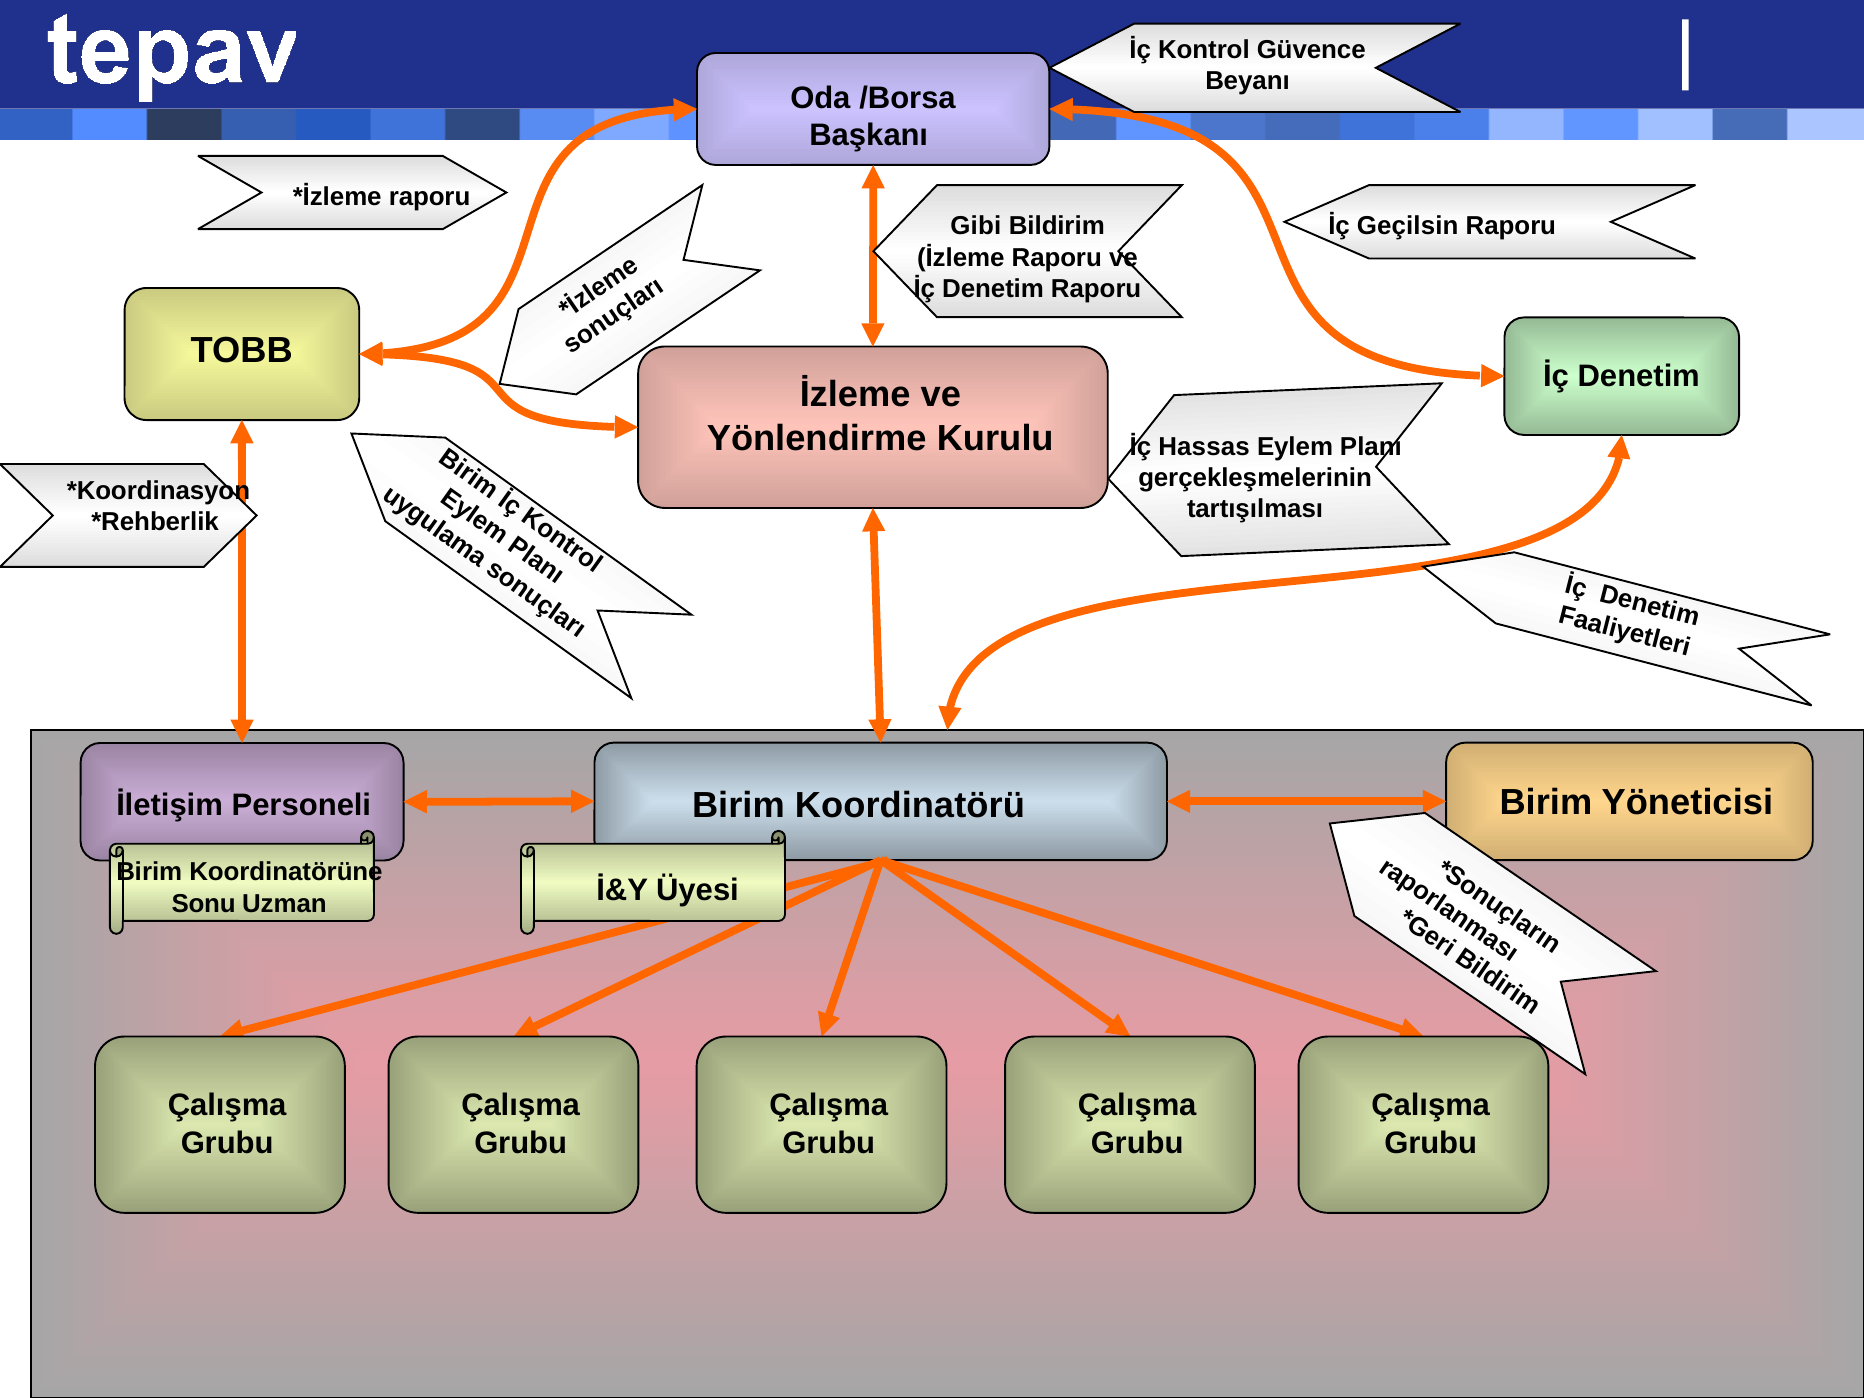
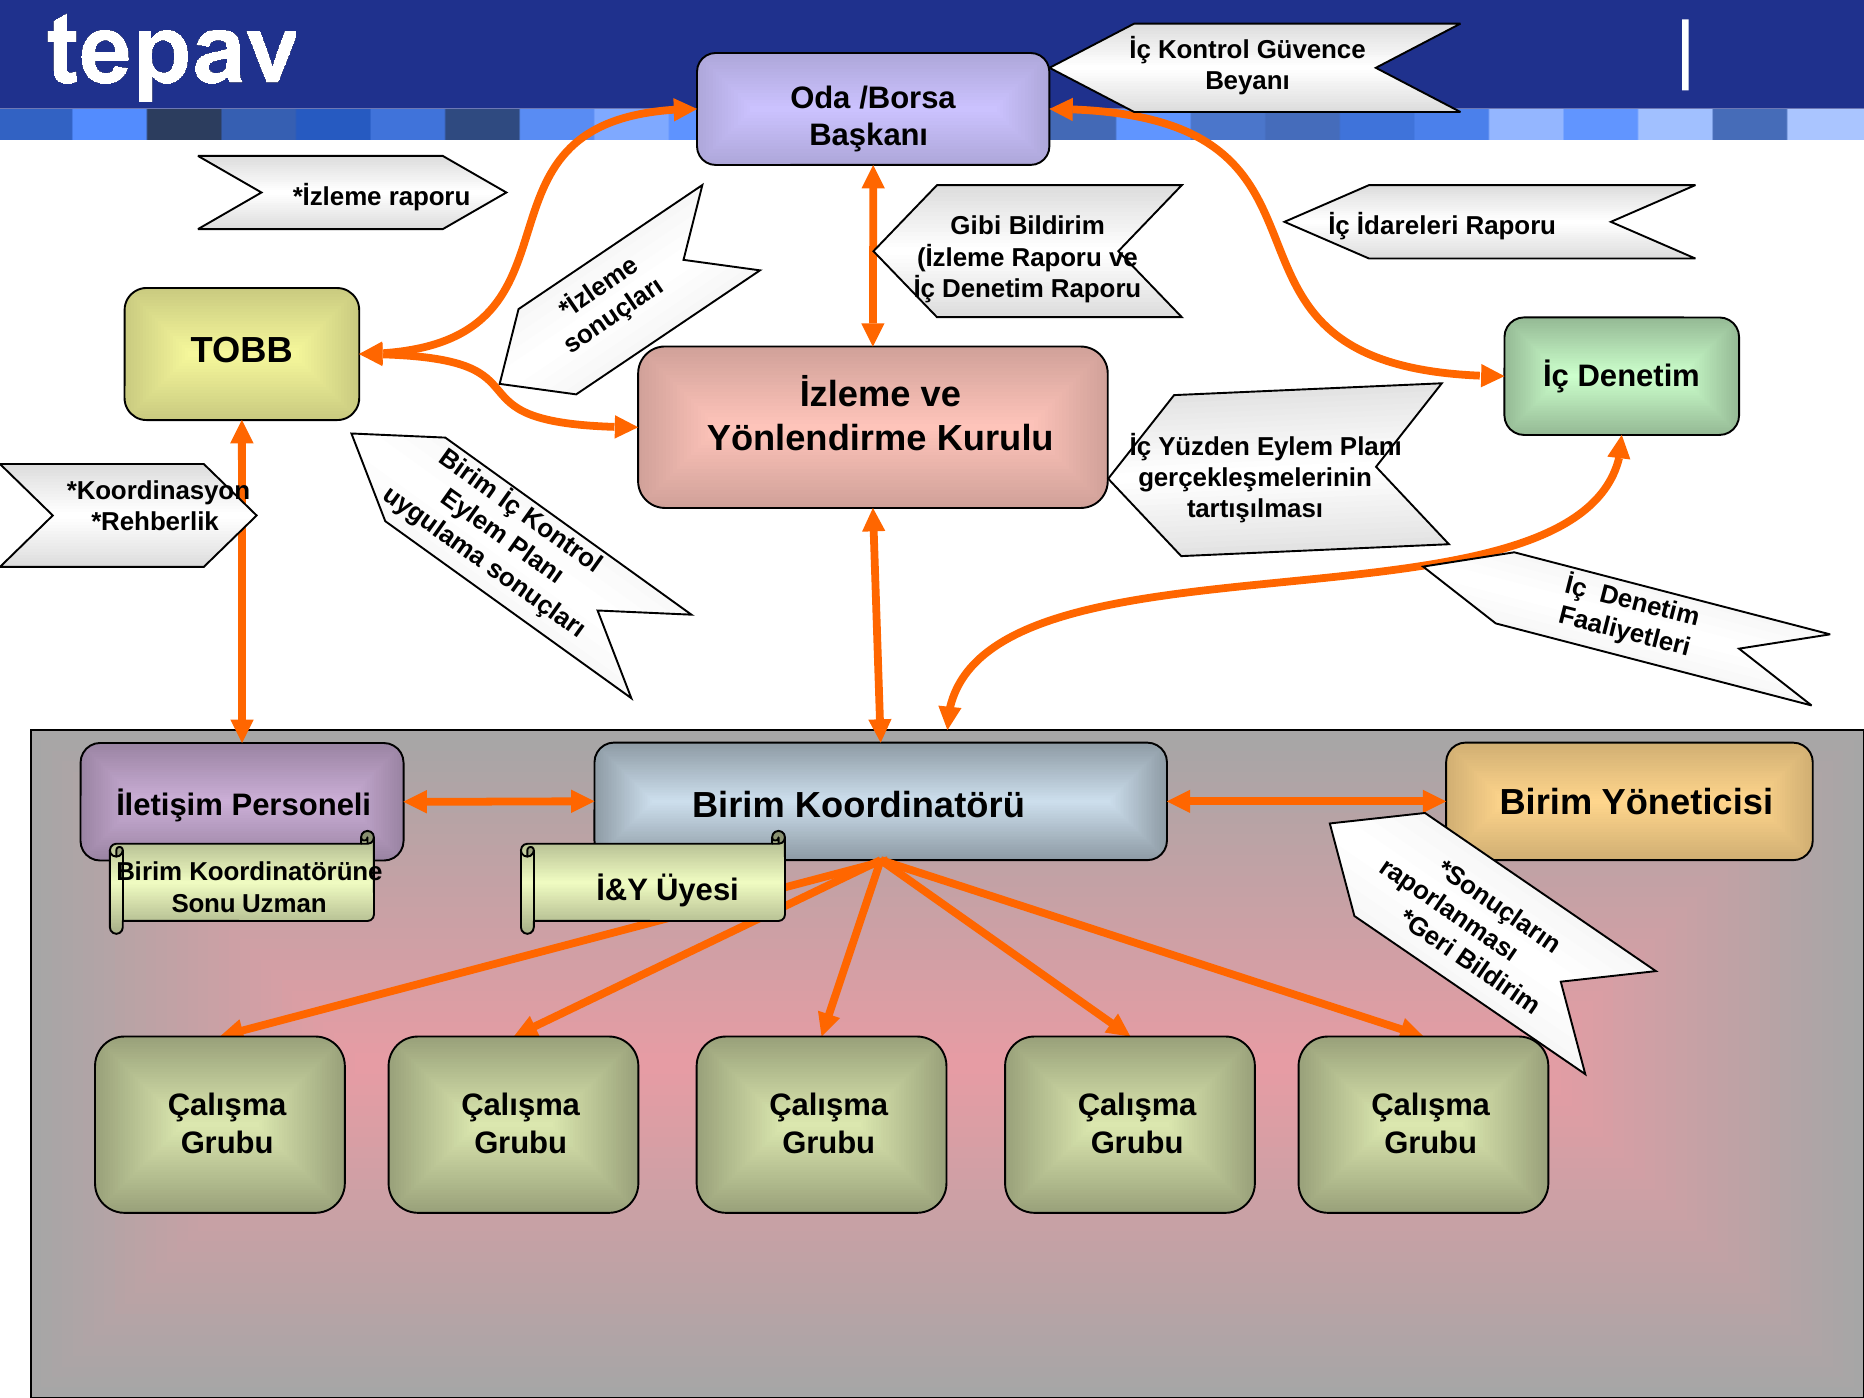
Geçilsin: Geçilsin -> İdareleri (1408, 226)
Hassas: Hassas -> Yüzden (1204, 447)
